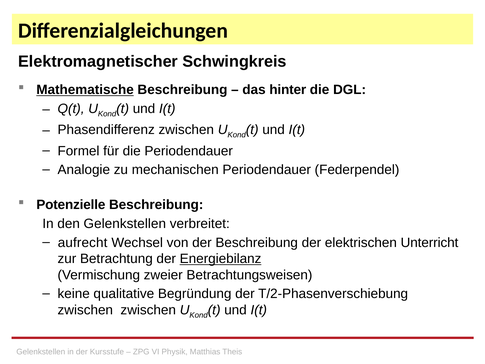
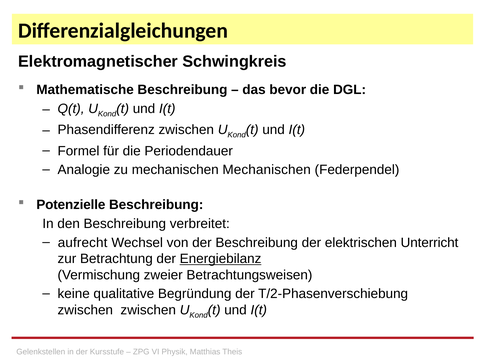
Mathematische underline: present -> none (85, 90)
hinter: hinter -> bevor (288, 90)
mechanischen Periodendauer: Periodendauer -> Mechanischen (267, 170)
den Gelenkstellen: Gelenkstellen -> Beschreibung (125, 224)
